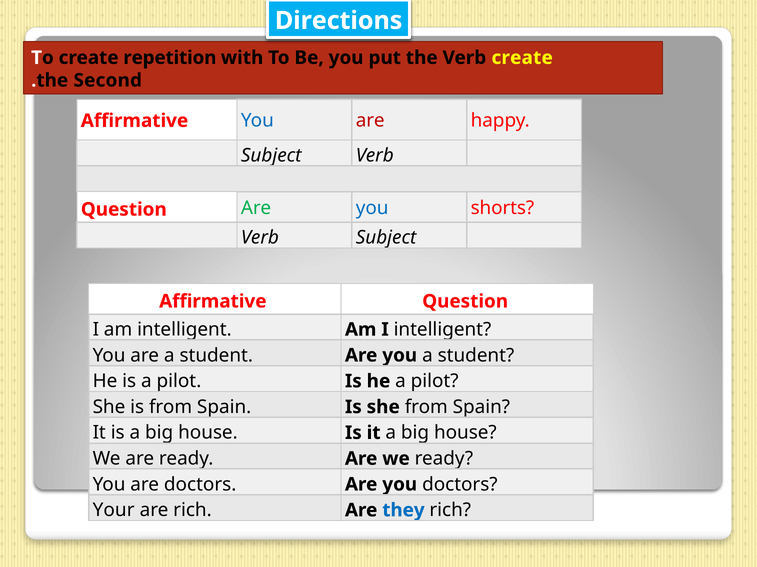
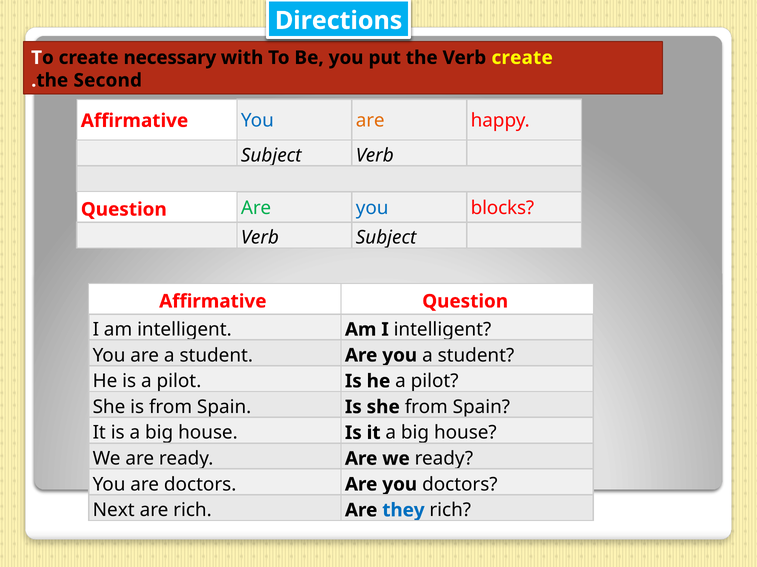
repetition: repetition -> necessary (170, 58)
are colour: red -> orange (370, 121)
shorts: shorts -> blocks (502, 208)
Your: Your -> Next (114, 511)
